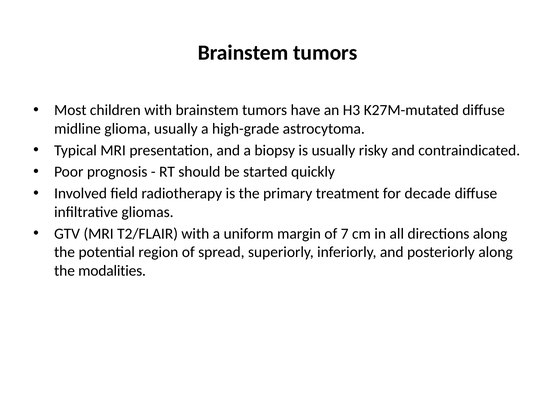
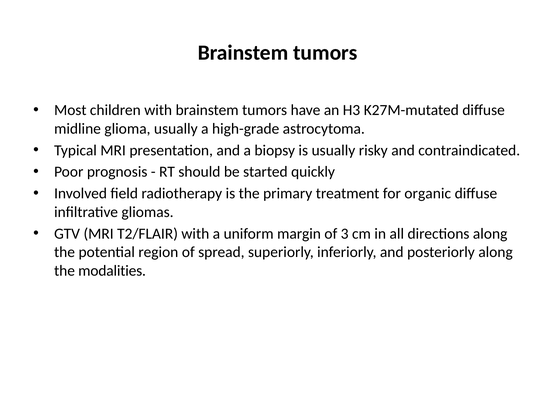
decade: decade -> organic (428, 194)
7: 7 -> 3 (345, 234)
